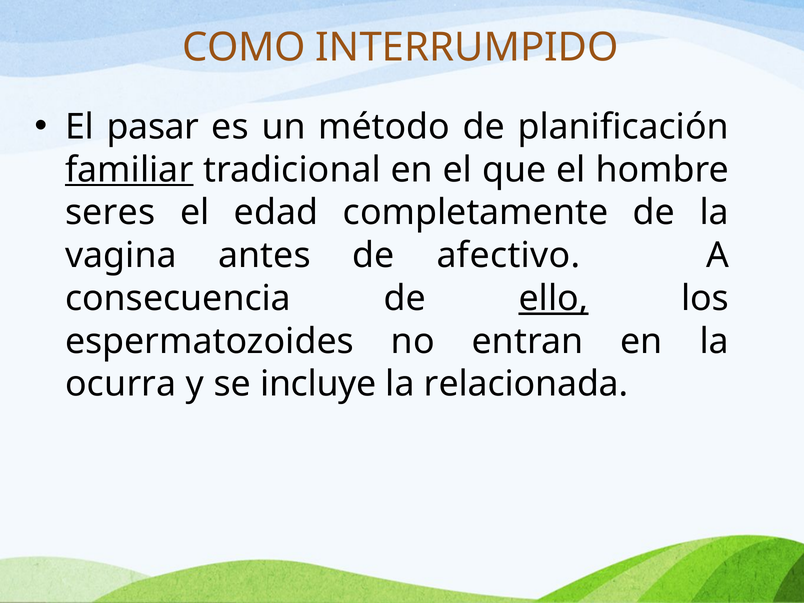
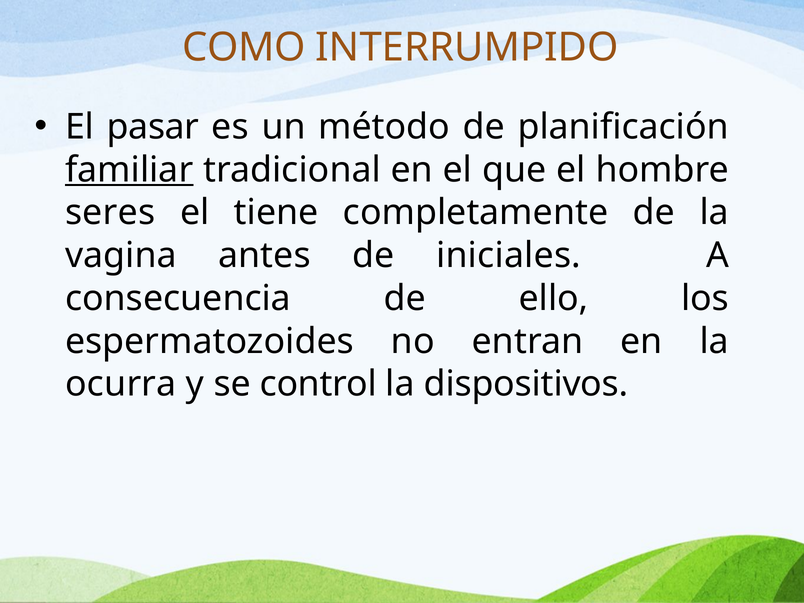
edad: edad -> tiene (276, 213)
afectivo: afectivo -> iniciales (509, 256)
ello underline: present -> none (554, 298)
incluye: incluye -> control (318, 384)
relacionada: relacionada -> dispositivos (526, 384)
